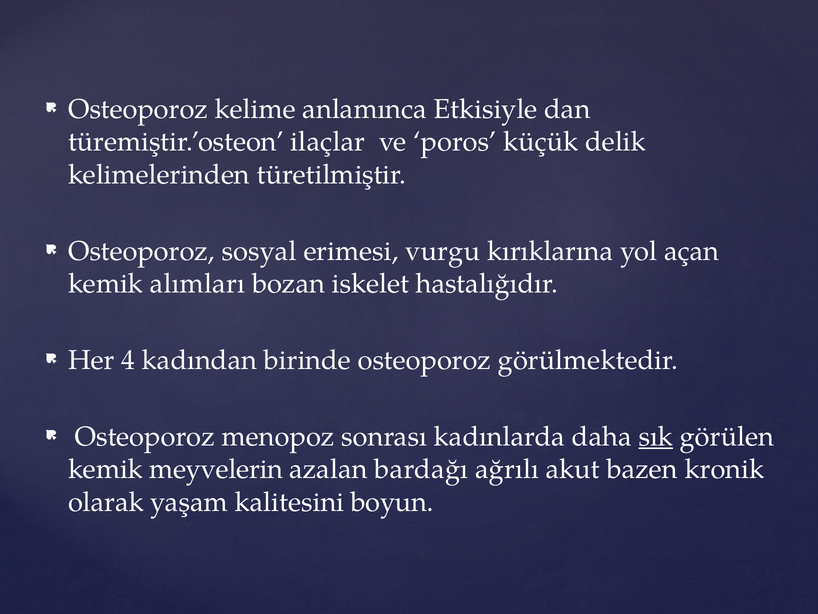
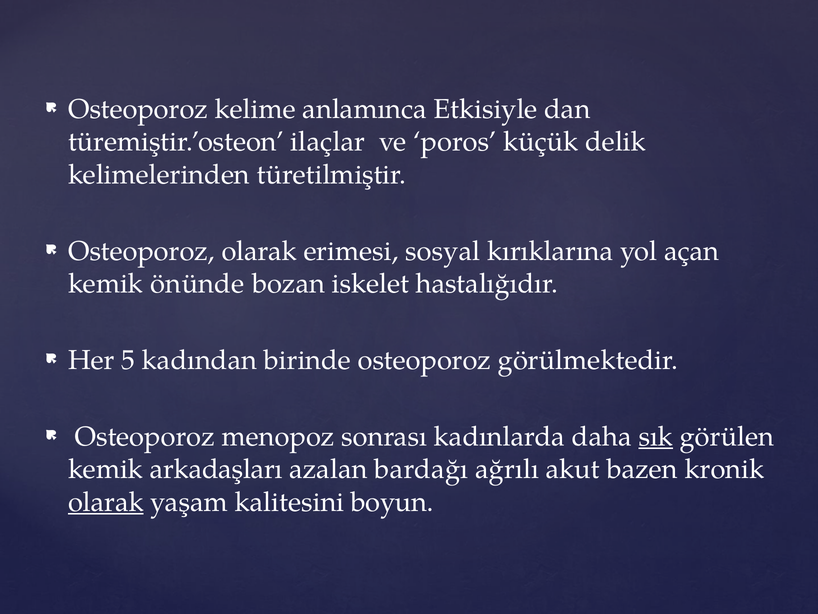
Osteoporoz sosyal: sosyal -> olarak (259, 251)
vurgu: vurgu -> sosyal (443, 251)
alımları: alımları -> önünde (197, 284)
4: 4 -> 5 (128, 360)
meyvelerin: meyvelerin -> arkadaşları (216, 469)
olarak underline: none -> present (106, 502)
